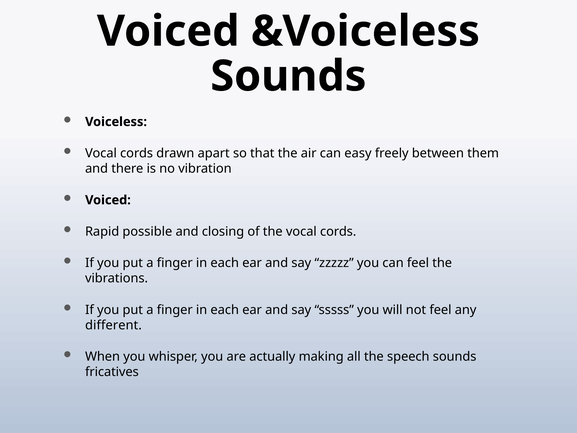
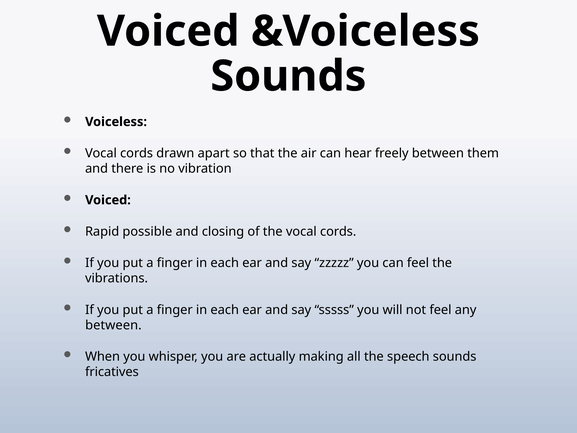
easy: easy -> hear (358, 153)
different: different -> between (113, 325)
